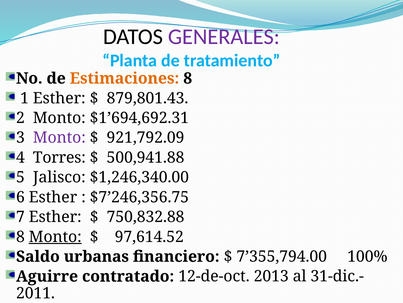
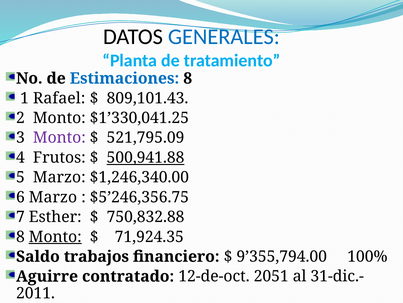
GENERALES colour: purple -> blue (224, 37)
Estimaciones colour: orange -> blue (125, 78)
1 Esther: Esther -> Rafael (59, 98)
879,801.43: 879,801.43 -> 809,101.43 (147, 98)
$1’694,692.31: $1’694,692.31 -> $1’330,041.25 (139, 118)
921,792.09: 921,792.09 -> 521,795.09 (145, 137)
Torres: Torres -> Frutos (59, 157)
500,941.88 underline: none -> present (145, 157)
5 Jalisco: Jalisco -> Marzo (59, 177)
6 Esther: Esther -> Marzo (53, 197)
$7’246,356.75: $7’246,356.75 -> $5’246,356.75 (139, 197)
97,614.52: 97,614.52 -> 71,924.35 (149, 236)
urbanas: urbanas -> trabajos (96, 256)
7’355,794.00: 7’355,794.00 -> 9’355,794.00 (282, 256)
2013: 2013 -> 2051 (271, 276)
